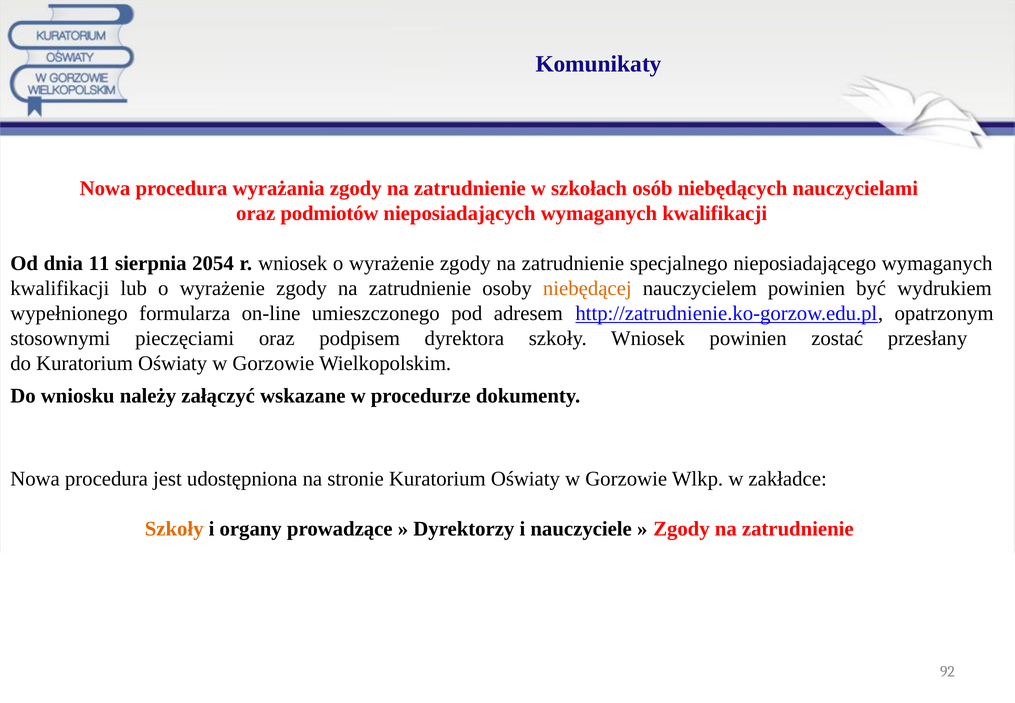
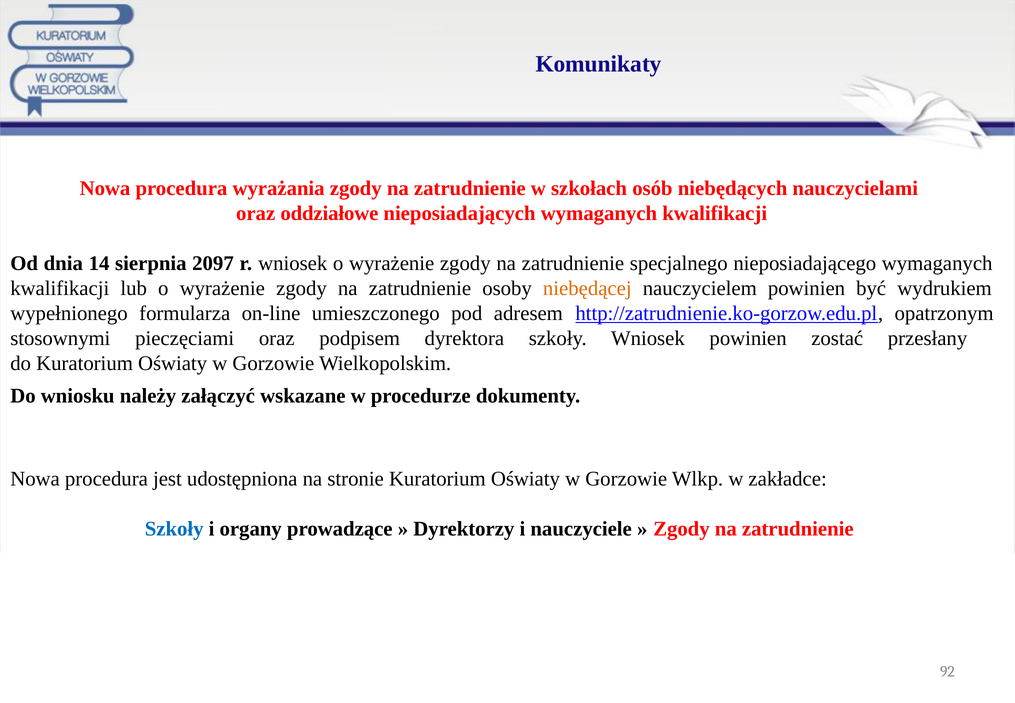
podmiotów: podmiotów -> oddziałowe (329, 213)
11: 11 -> 14 (99, 263)
2054: 2054 -> 2097 (213, 263)
Szkoły colour: orange -> blue (174, 529)
